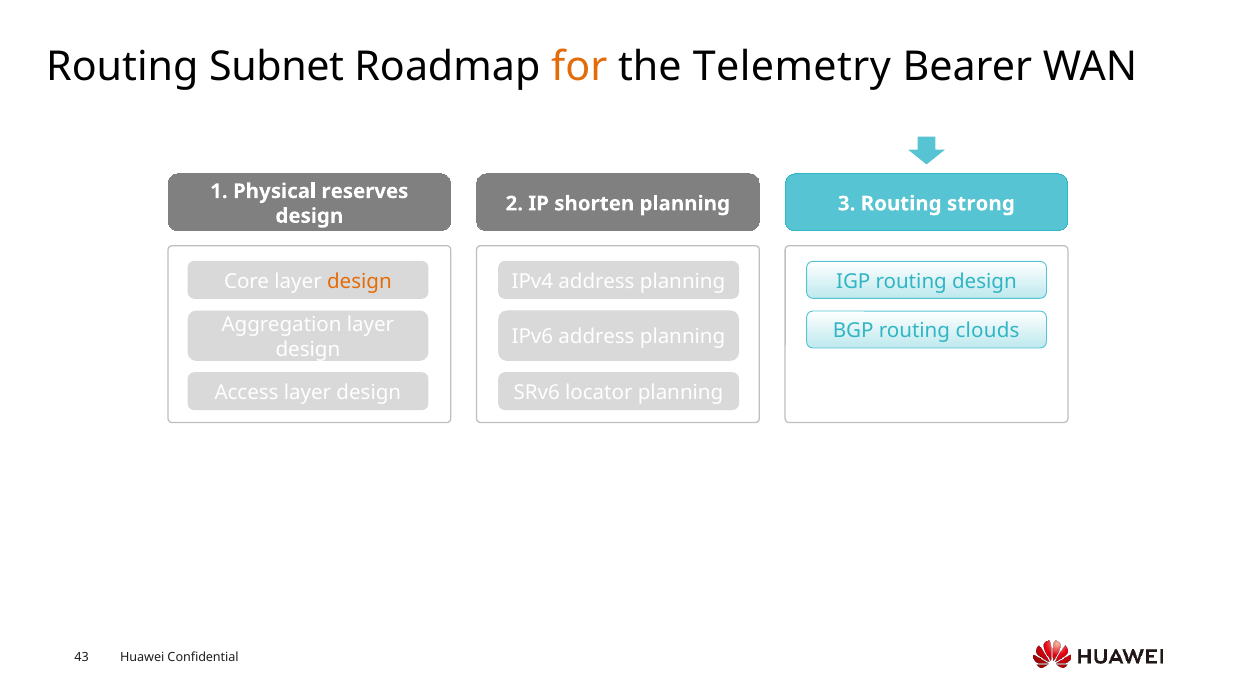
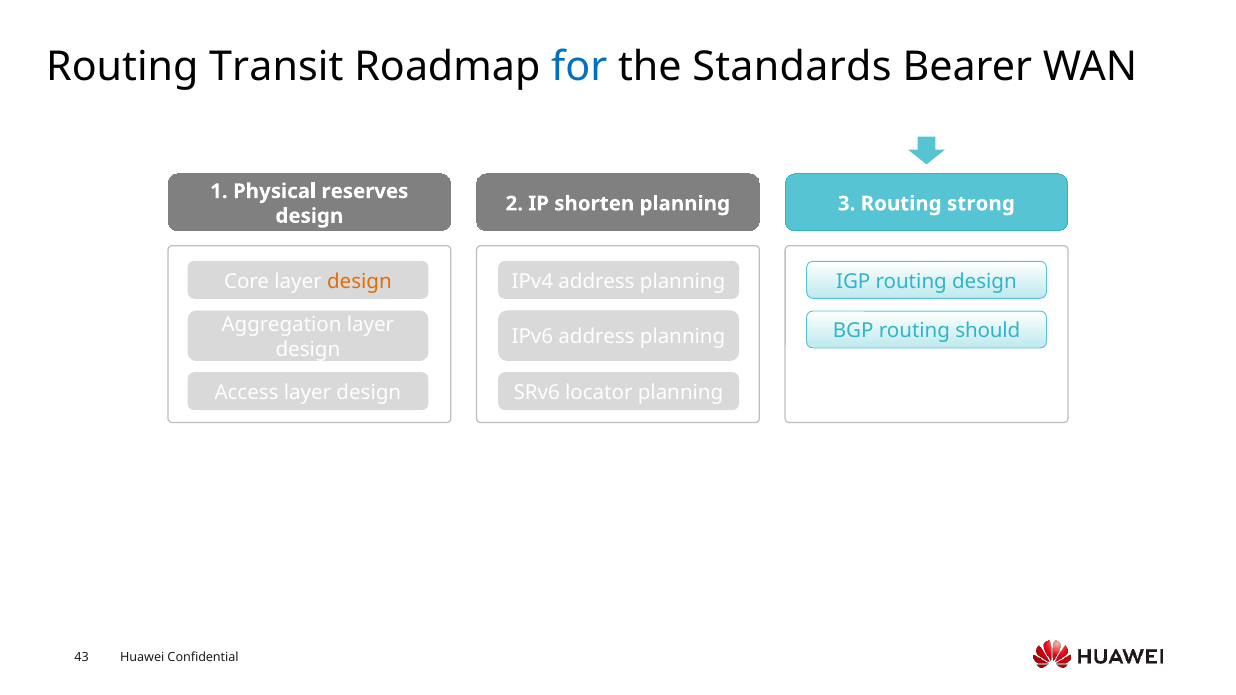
Subnet: Subnet -> Transit (276, 67)
for colour: orange -> blue (579, 67)
Telemetry: Telemetry -> Standards (792, 67)
clouds: clouds -> should (988, 331)
